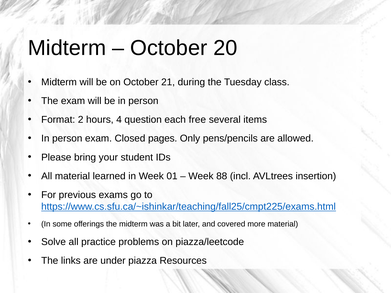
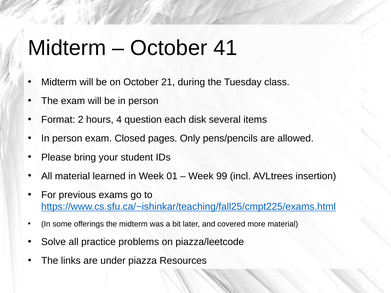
20: 20 -> 41 (225, 48)
free: free -> disk (197, 120)
88: 88 -> 99 (222, 176)
